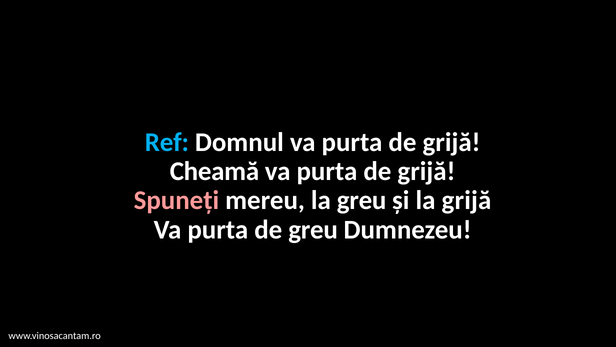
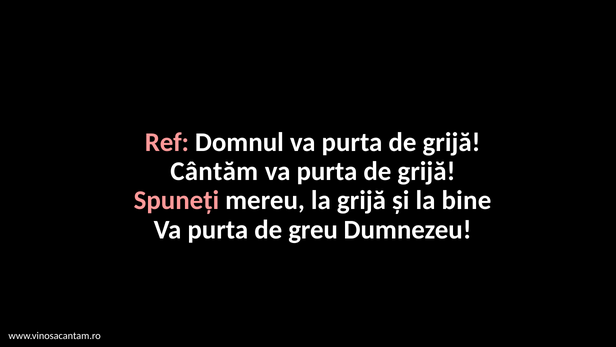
Ref colour: light blue -> pink (167, 142)
Cheamă: Cheamă -> Cântăm (214, 171)
la greu: greu -> grijă (361, 200)
la grijă: grijă -> bine (466, 200)
